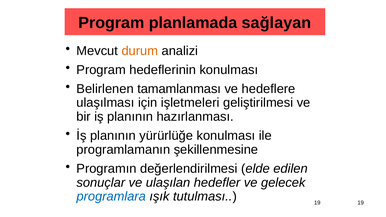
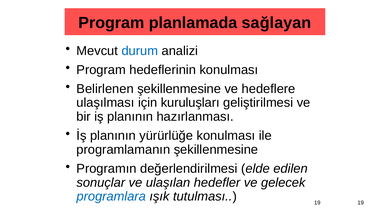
durum colour: orange -> blue (140, 51)
Belirlenen tamamlanması: tamamlanması -> şekillenmesine (179, 89)
işletmeleri: işletmeleri -> kuruluşları (190, 103)
